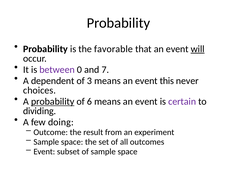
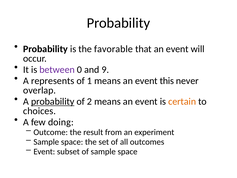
will underline: present -> none (198, 49)
7: 7 -> 9 (105, 70)
dependent: dependent -> represents (53, 81)
3: 3 -> 1 (89, 81)
choices: choices -> overlap (40, 90)
6: 6 -> 2 (89, 101)
certain colour: purple -> orange (182, 101)
dividing: dividing -> choices (39, 111)
